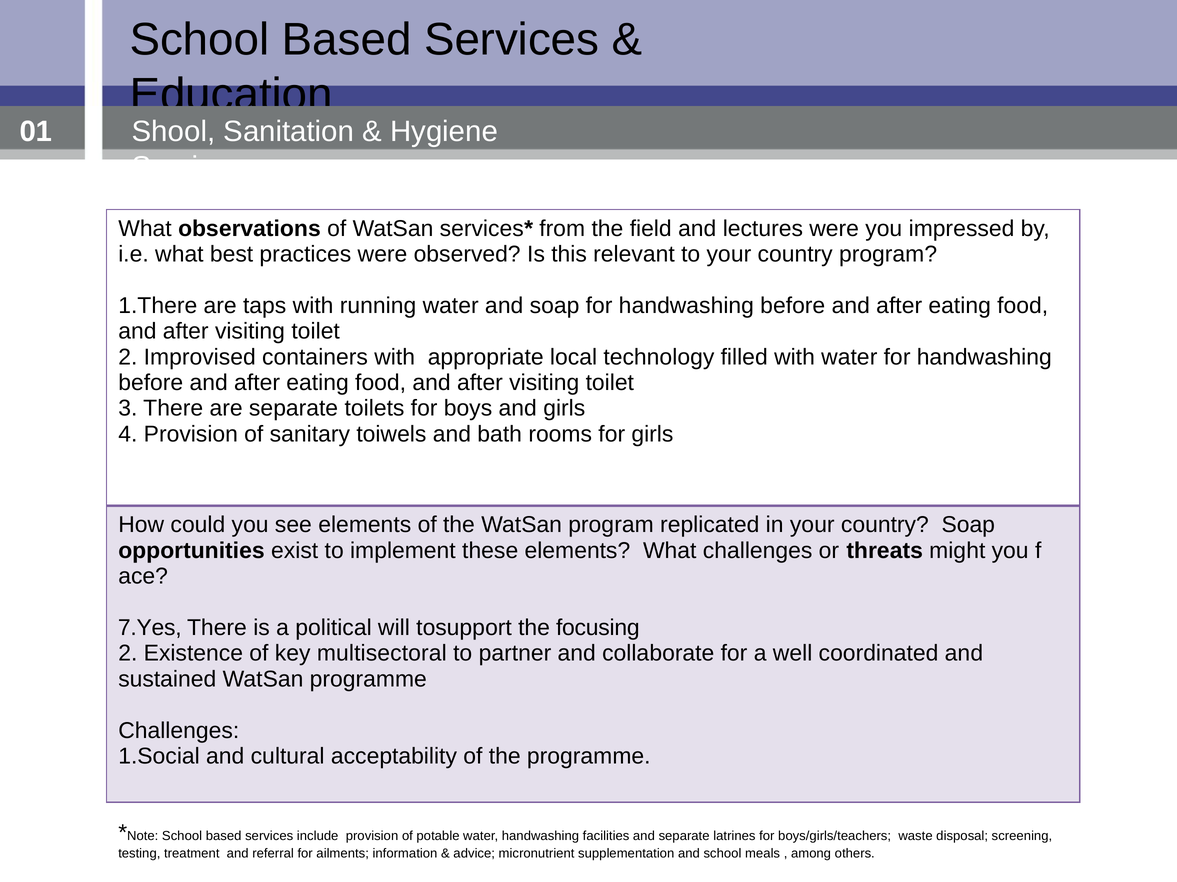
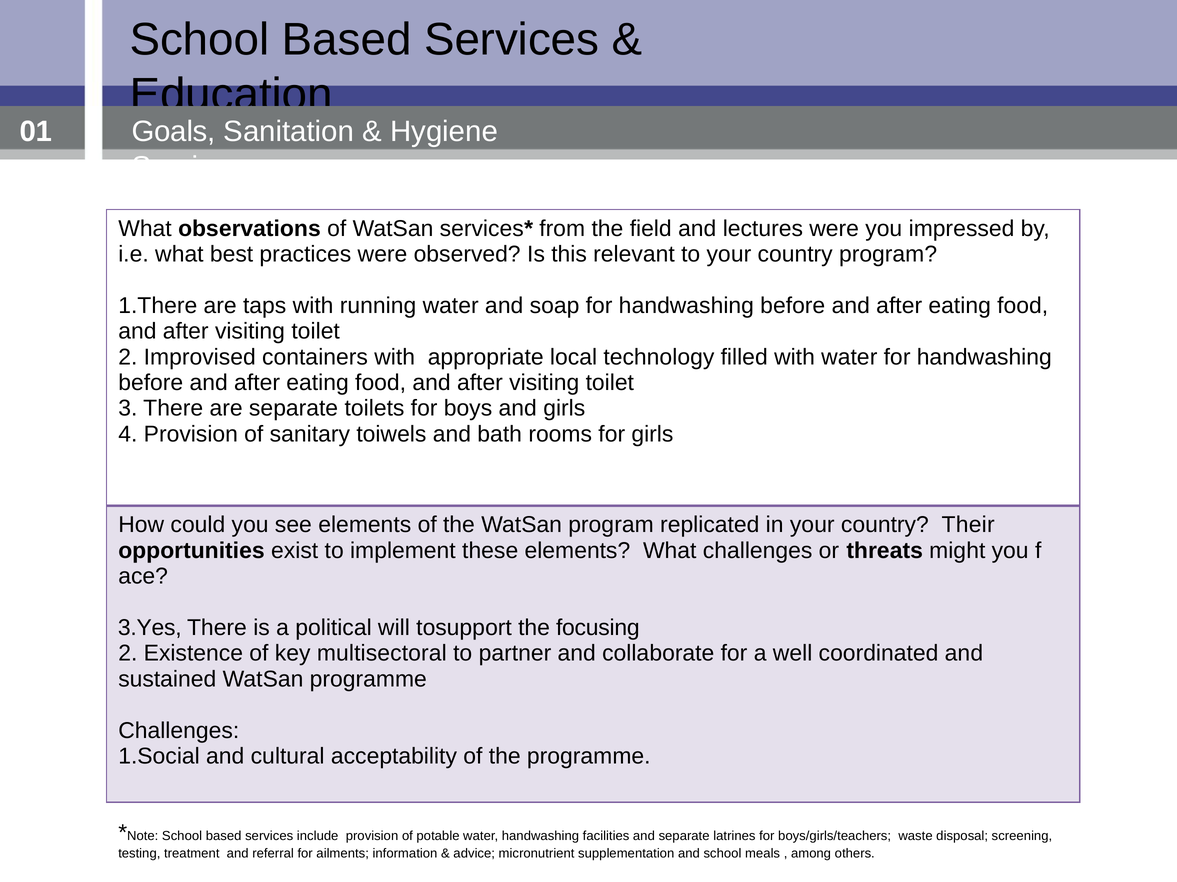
Shool: Shool -> Goals (174, 132)
country Soap: Soap -> Their (968, 525)
7.Yes: 7.Yes -> 3.Yes (150, 628)
